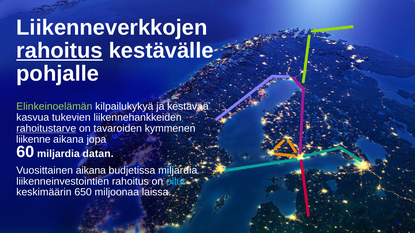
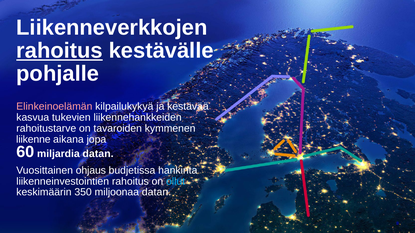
Elinkeinoelämän colour: light green -> pink (54, 107)
rahoitustarve underline: present -> none (46, 129)
Vuosittainen aikana: aikana -> ohjaus (91, 171)
budjetissa miljardia: miljardia -> hankinta (178, 171)
650: 650 -> 350 (83, 193)
miljoonaa laissa: laissa -> datan (157, 193)
